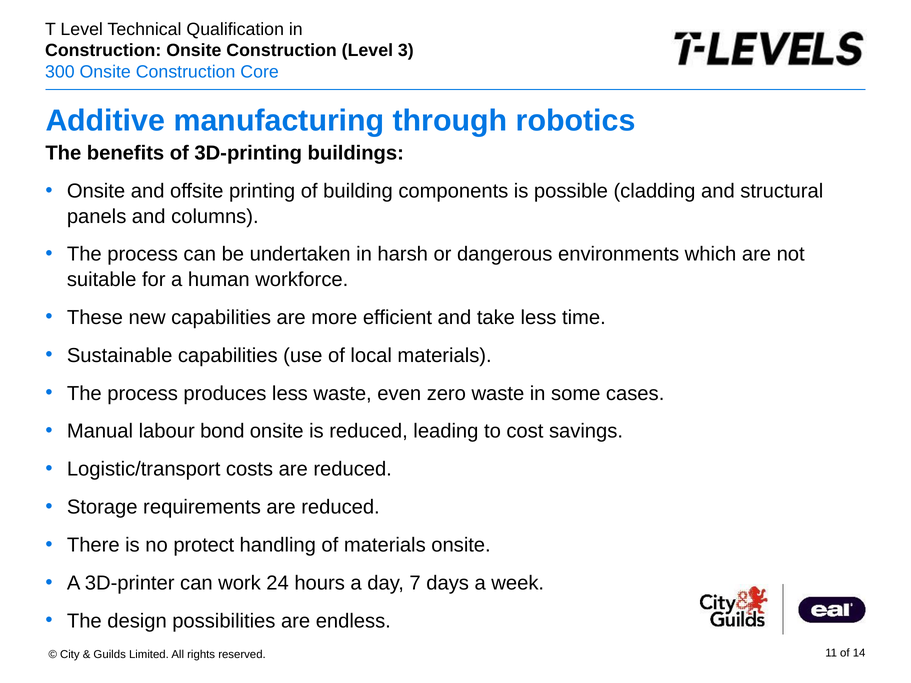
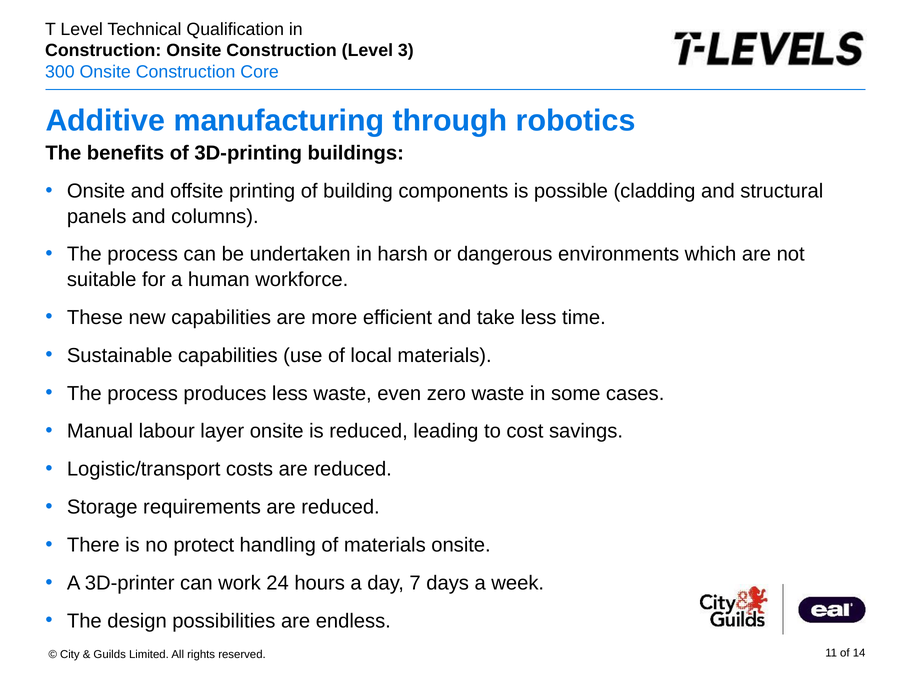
bond: bond -> layer (222, 431)
